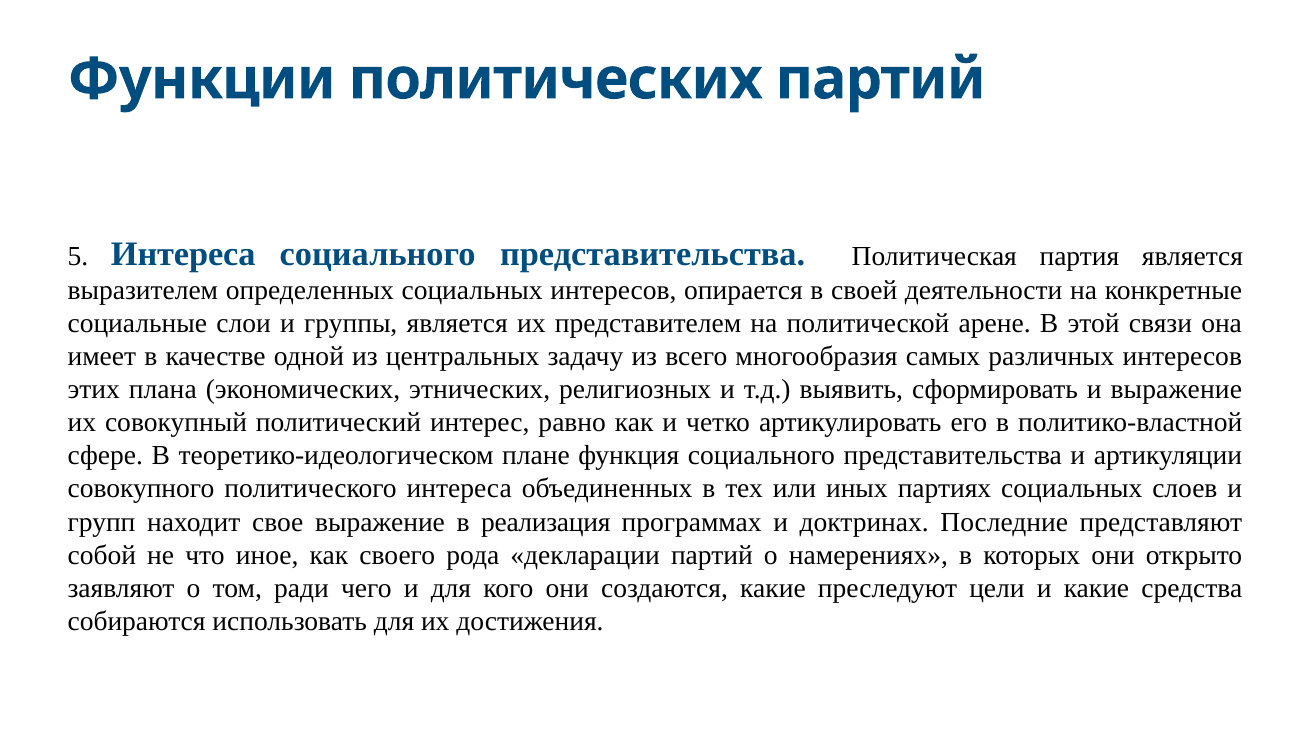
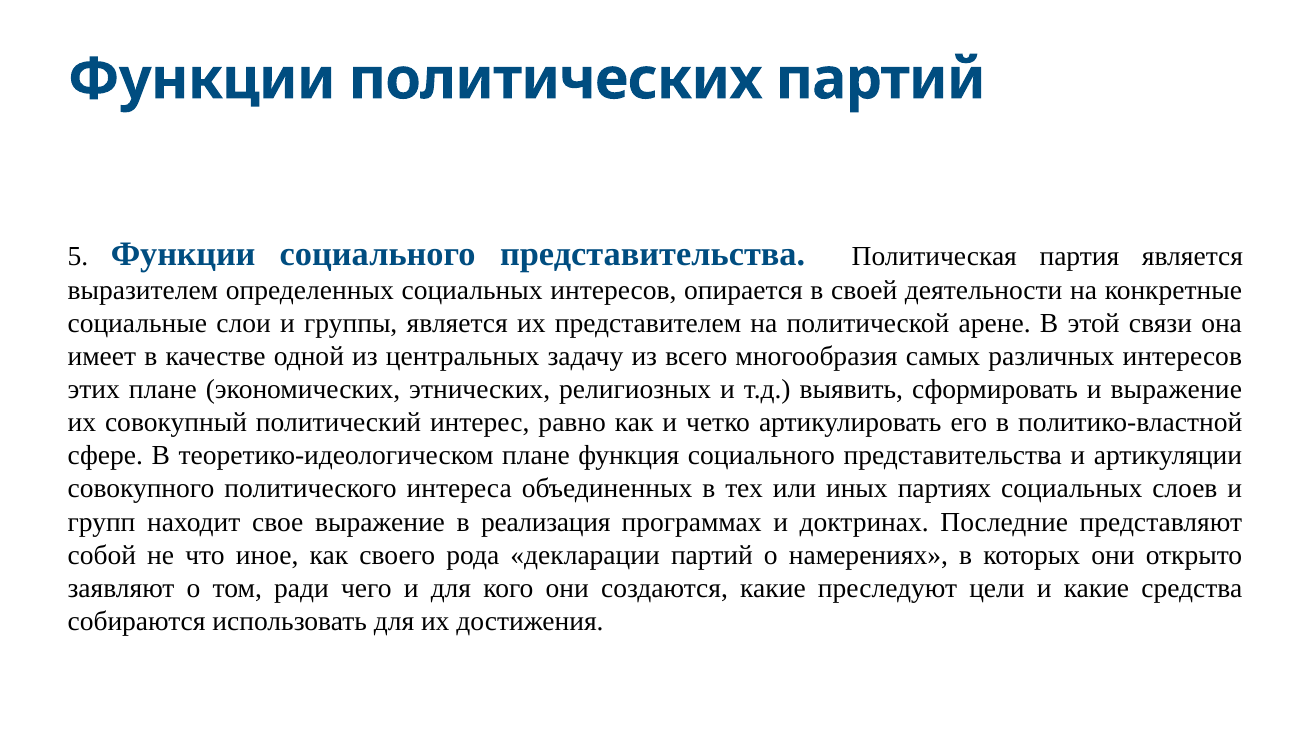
5 Интереса: Интереса -> Функции (183, 254)
этих плана: плана -> плане (163, 390)
